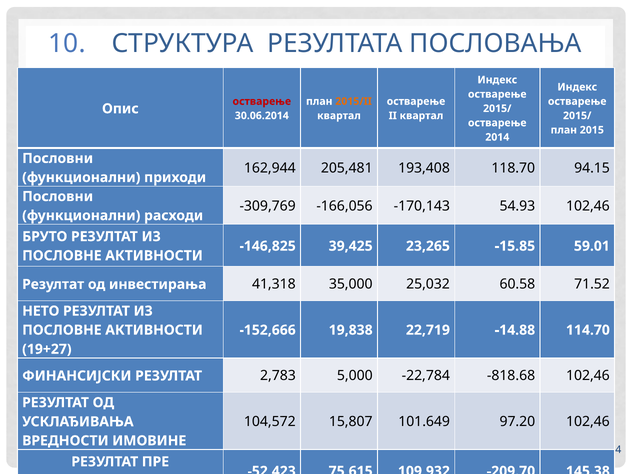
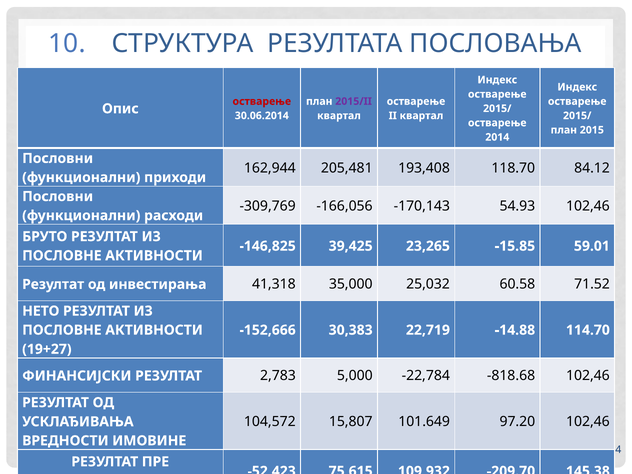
2015/II colour: orange -> purple (354, 101)
94.15: 94.15 -> 84.12 (592, 168)
19,838: 19,838 -> 30,383 (351, 330)
